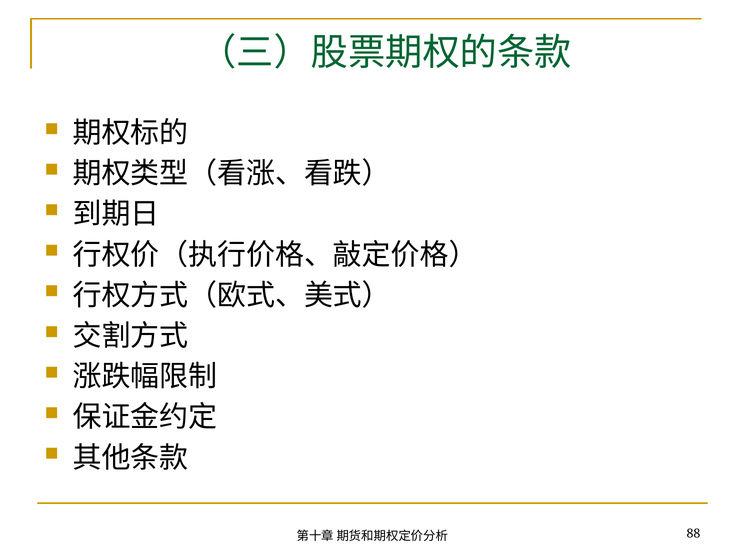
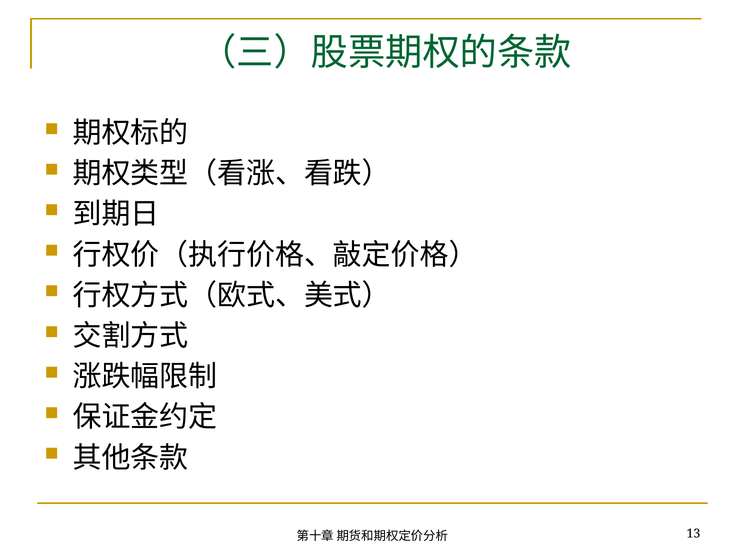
88: 88 -> 13 (693, 534)
